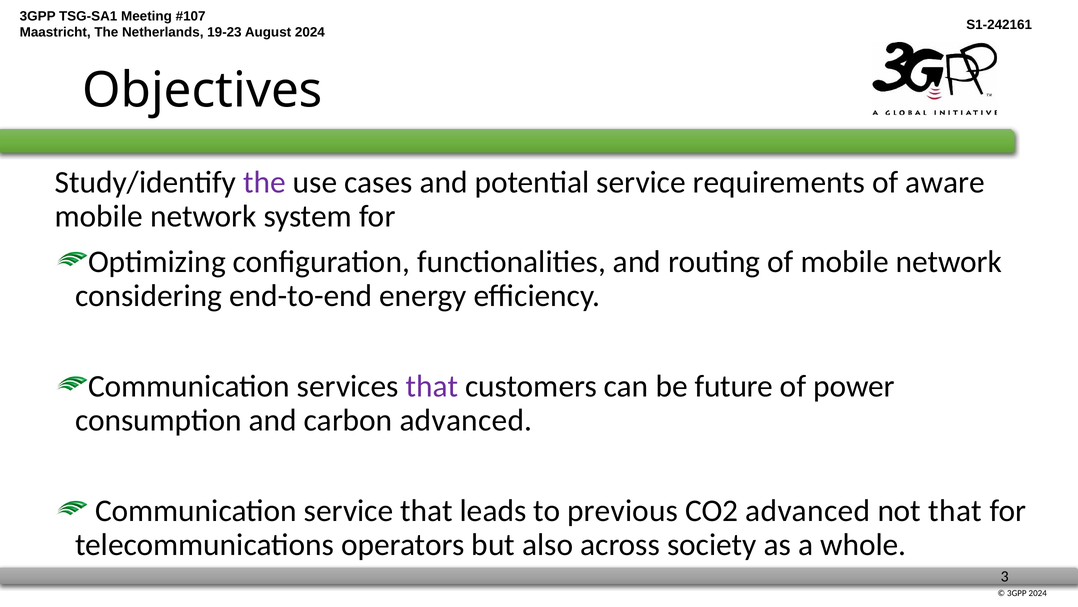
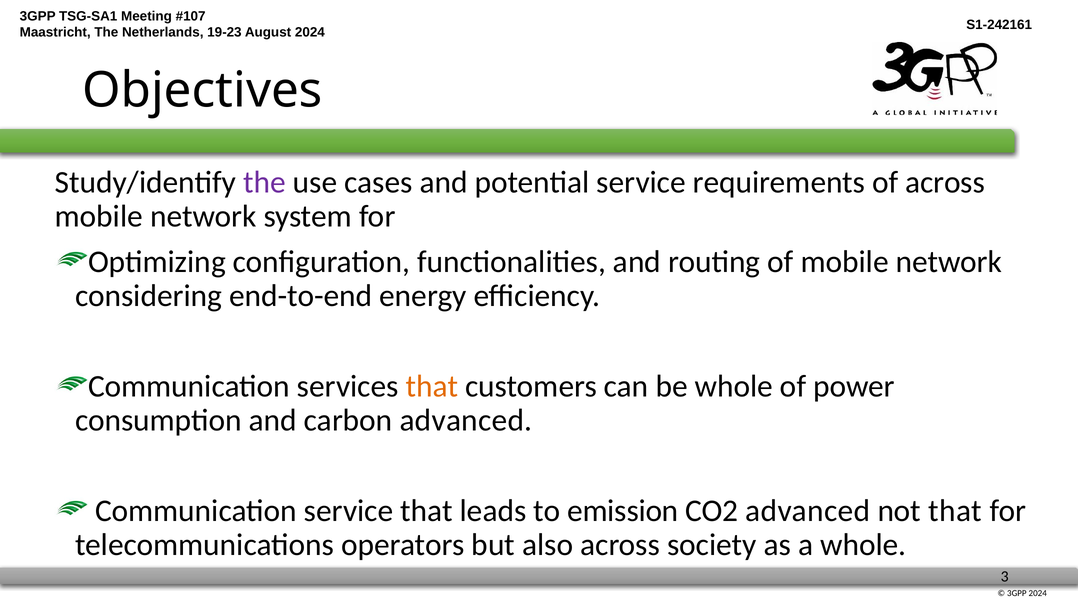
of aware: aware -> across (945, 182)
that colour: purple -> orange (432, 386)
be future: future -> whole (734, 386)
previous: previous -> emission (623, 510)
